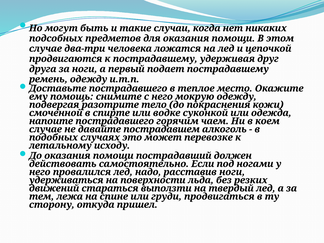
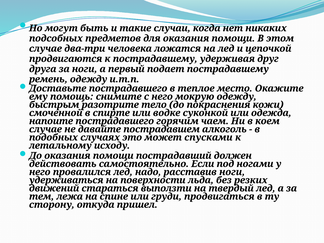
подвергая: подвергая -> быстрым (54, 105)
перевозке: перевозке -> спусками (208, 137)
